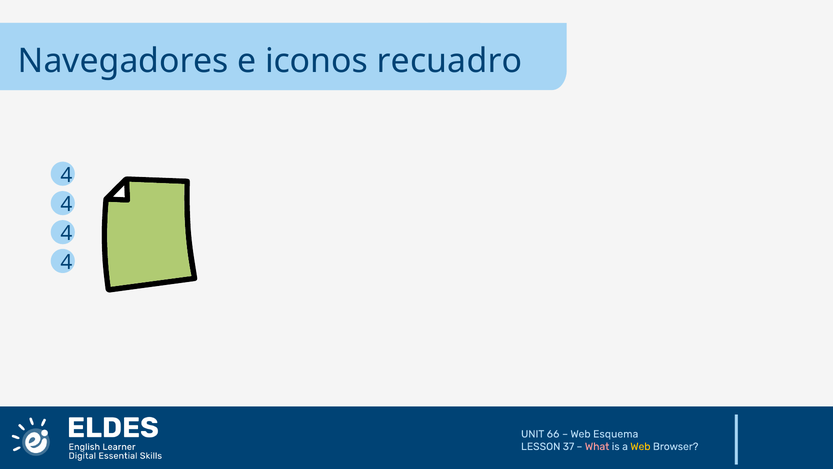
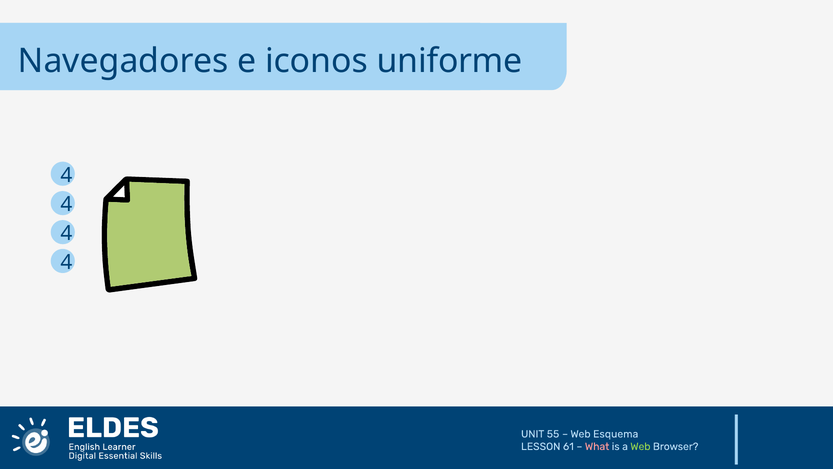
recuadro: recuadro -> uniforme (450, 61)
66: 66 -> 55 (553, 434)
37: 37 -> 61 (568, 446)
Web colour: yellow -> light green (640, 446)
